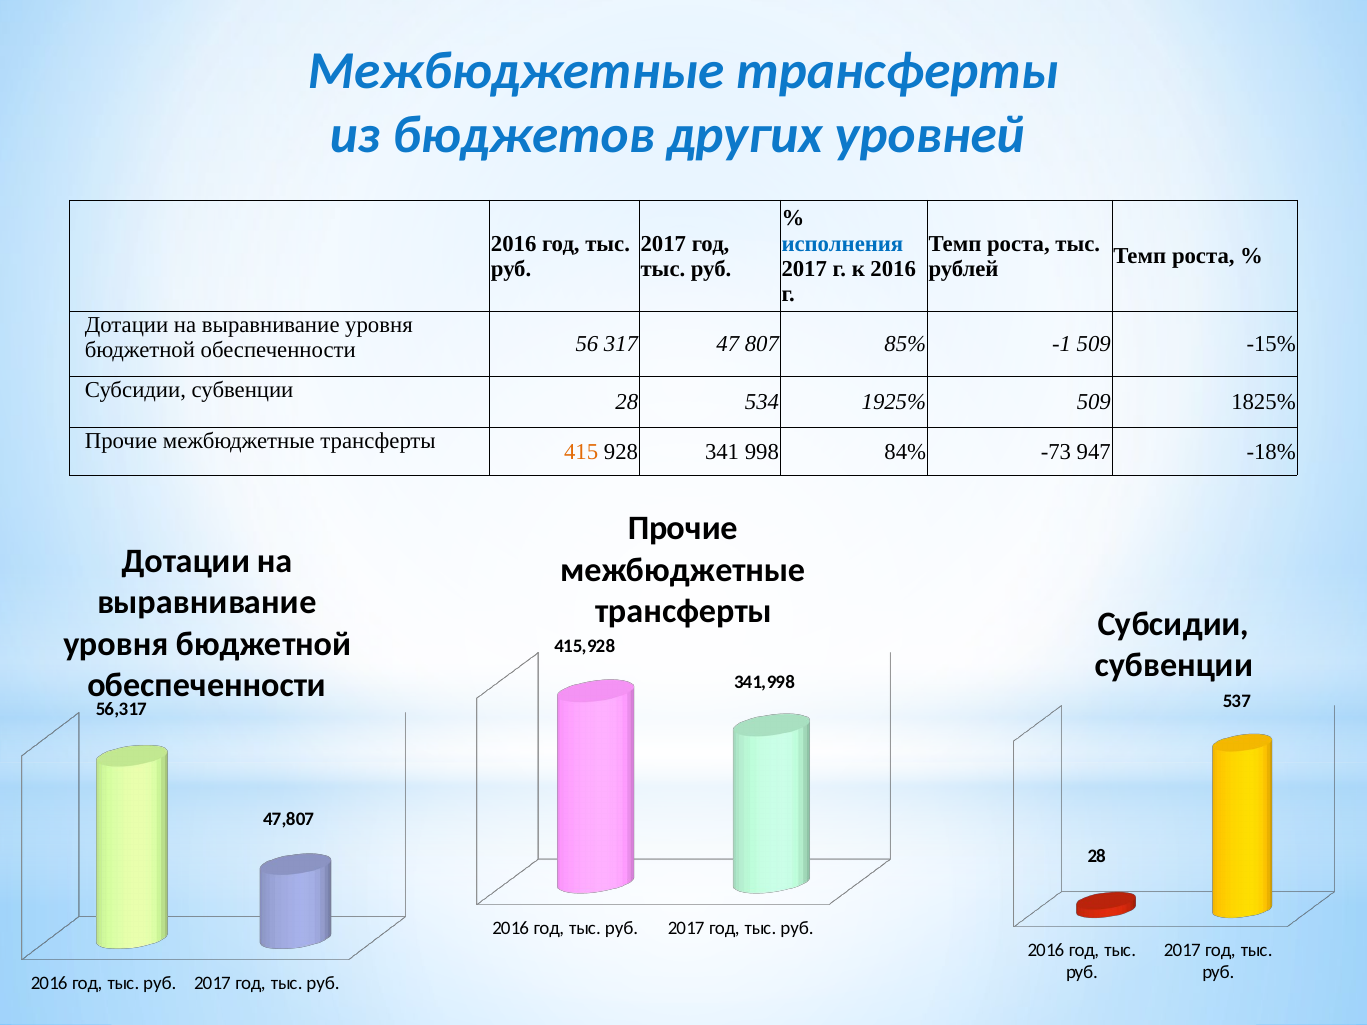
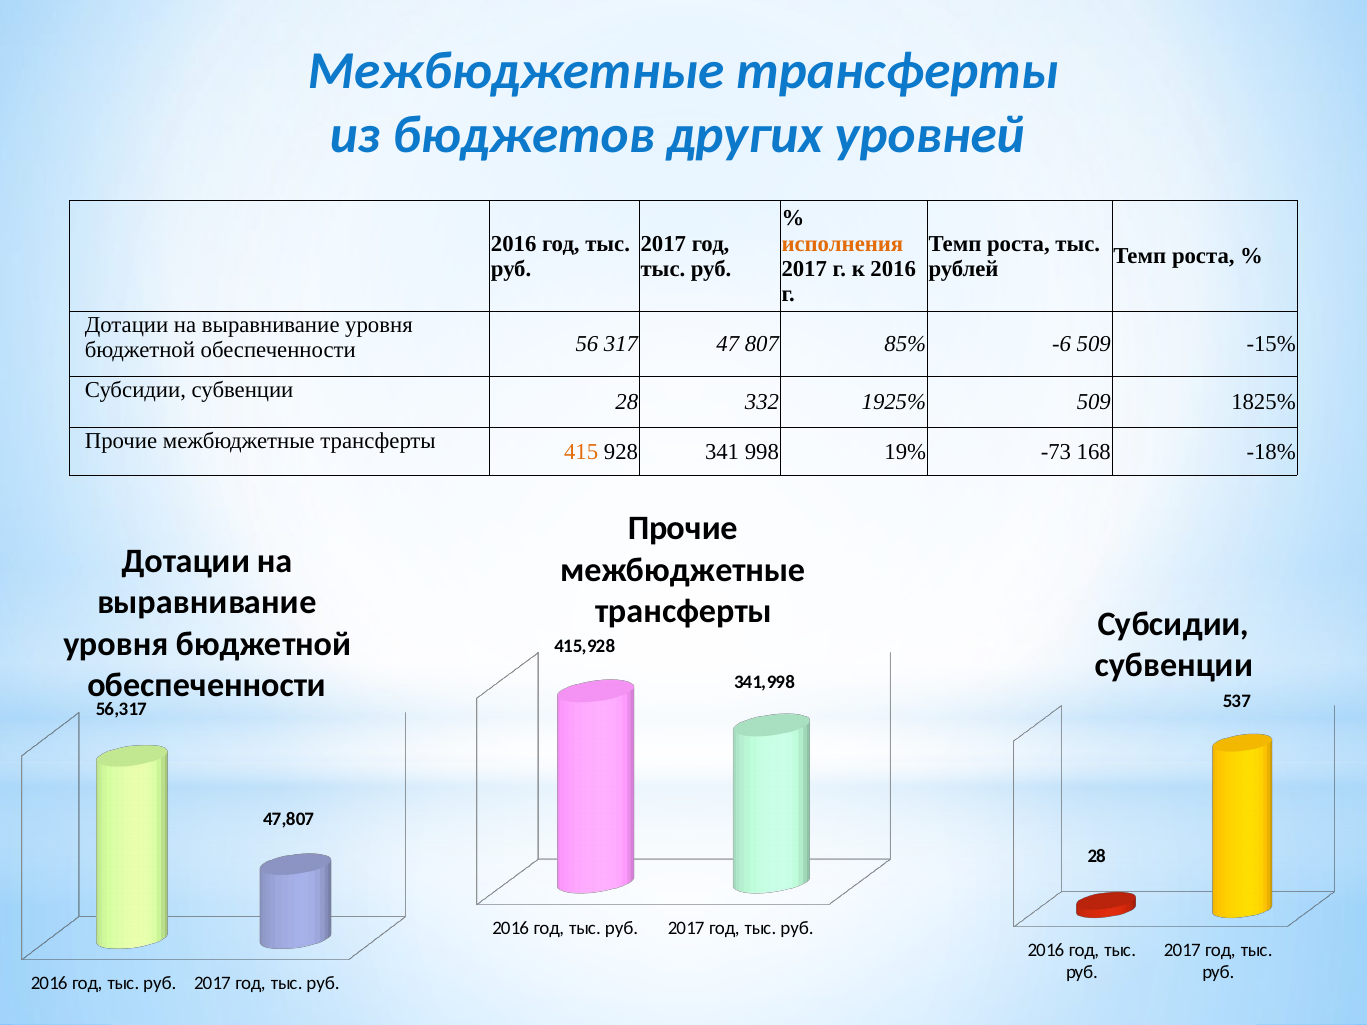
исполнения colour: blue -> orange (842, 244)
-1: -1 -> -6 (1062, 344)
534: 534 -> 332 (762, 402)
84%: 84% -> 19% (905, 452)
947: 947 -> 168 (1094, 452)
